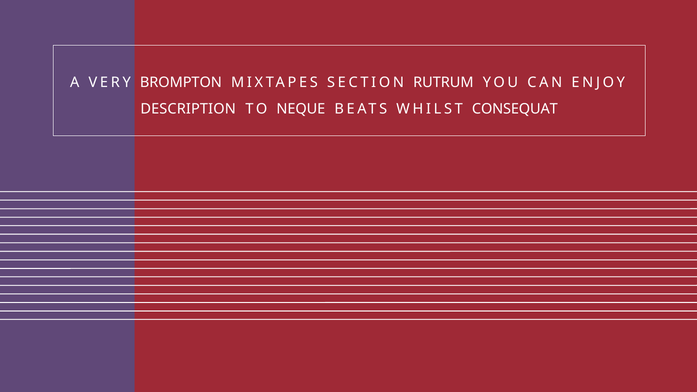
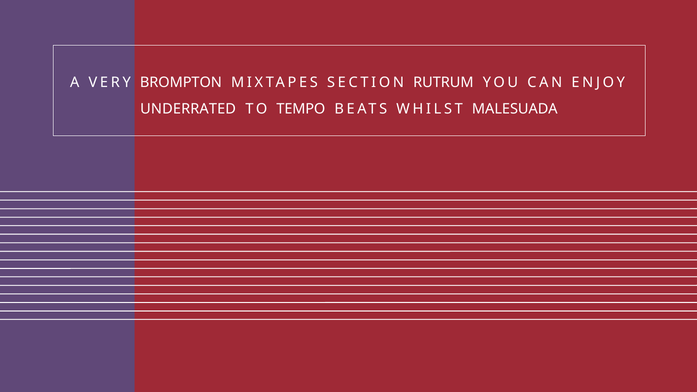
DESCRIPTION: DESCRIPTION -> UNDERRATED (188, 109)
NEQUE: NEQUE -> TEMPO (301, 109)
CONSEQUAT: CONSEQUAT -> MALESUADA (515, 109)
